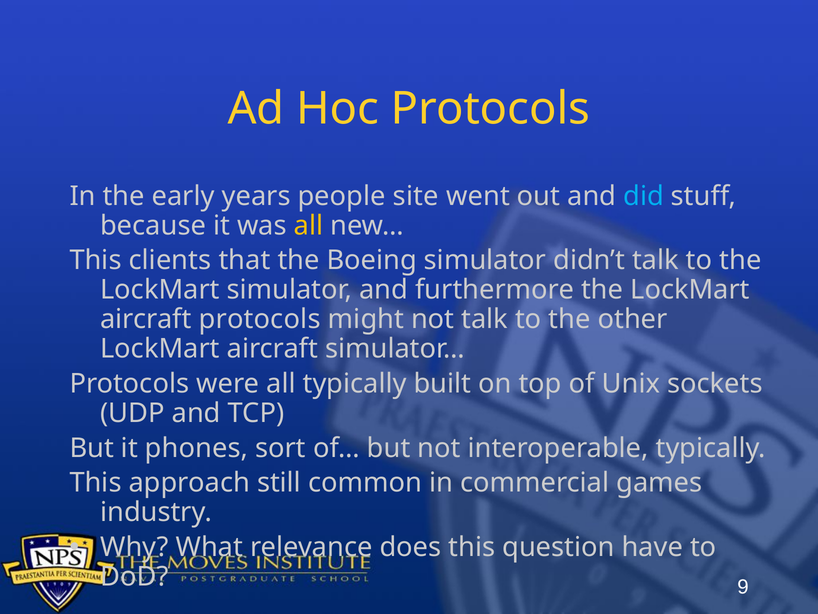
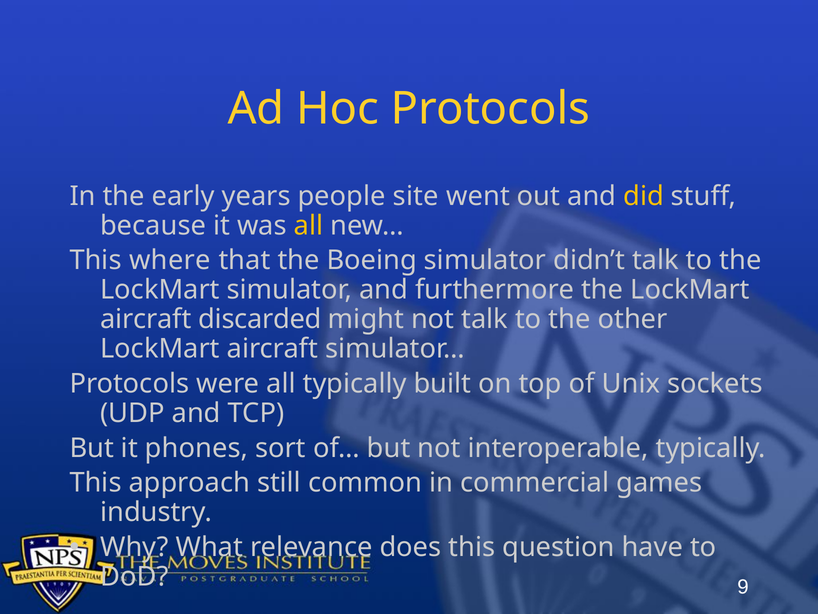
did colour: light blue -> yellow (644, 196)
clients: clients -> where (170, 260)
aircraft protocols: protocols -> discarded (260, 319)
